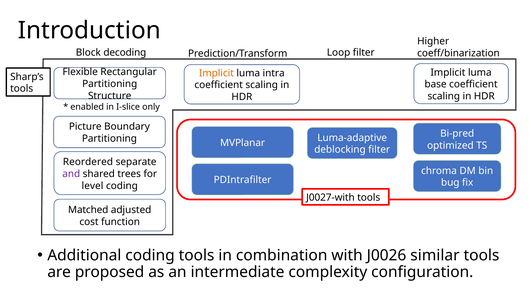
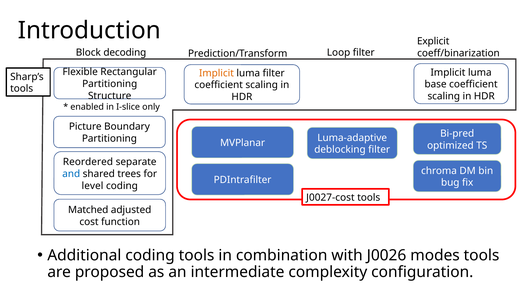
Higher: Higher -> Explicit (433, 41)
luma intra: intra -> filter (274, 73)
and colour: purple -> blue (71, 174)
J0027-with: J0027-with -> J0027-cost (330, 197)
similar: similar -> modes (435, 255)
